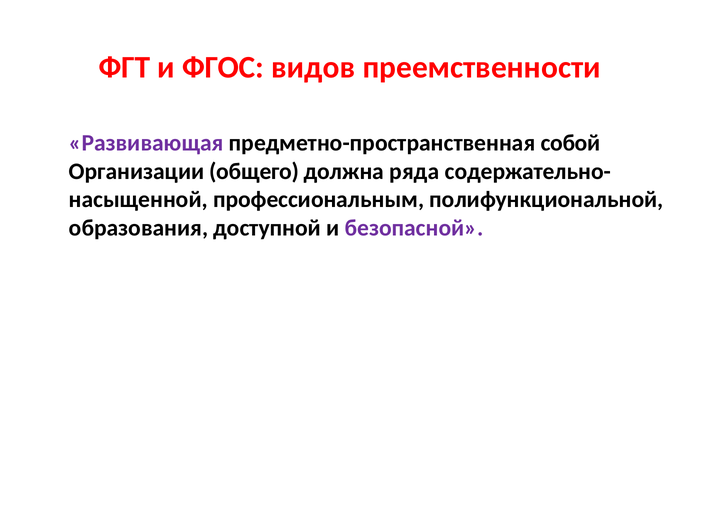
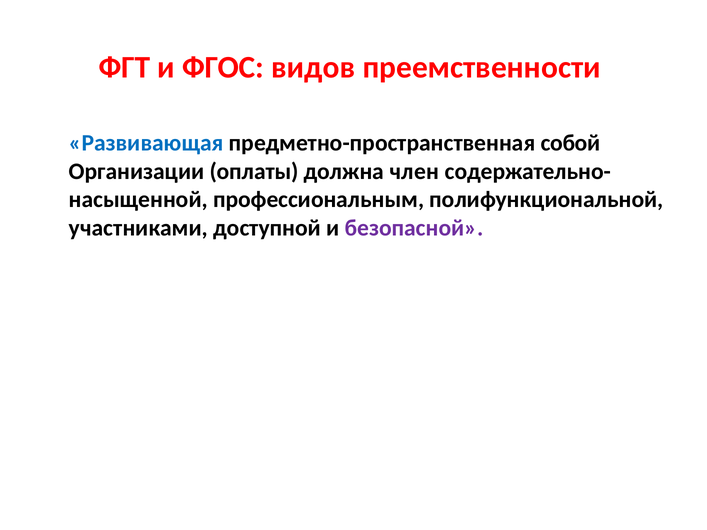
Развивающая colour: purple -> blue (146, 143)
общего: общего -> оплаты (254, 171)
ряда: ряда -> член (414, 171)
образования: образования -> участниками (138, 228)
